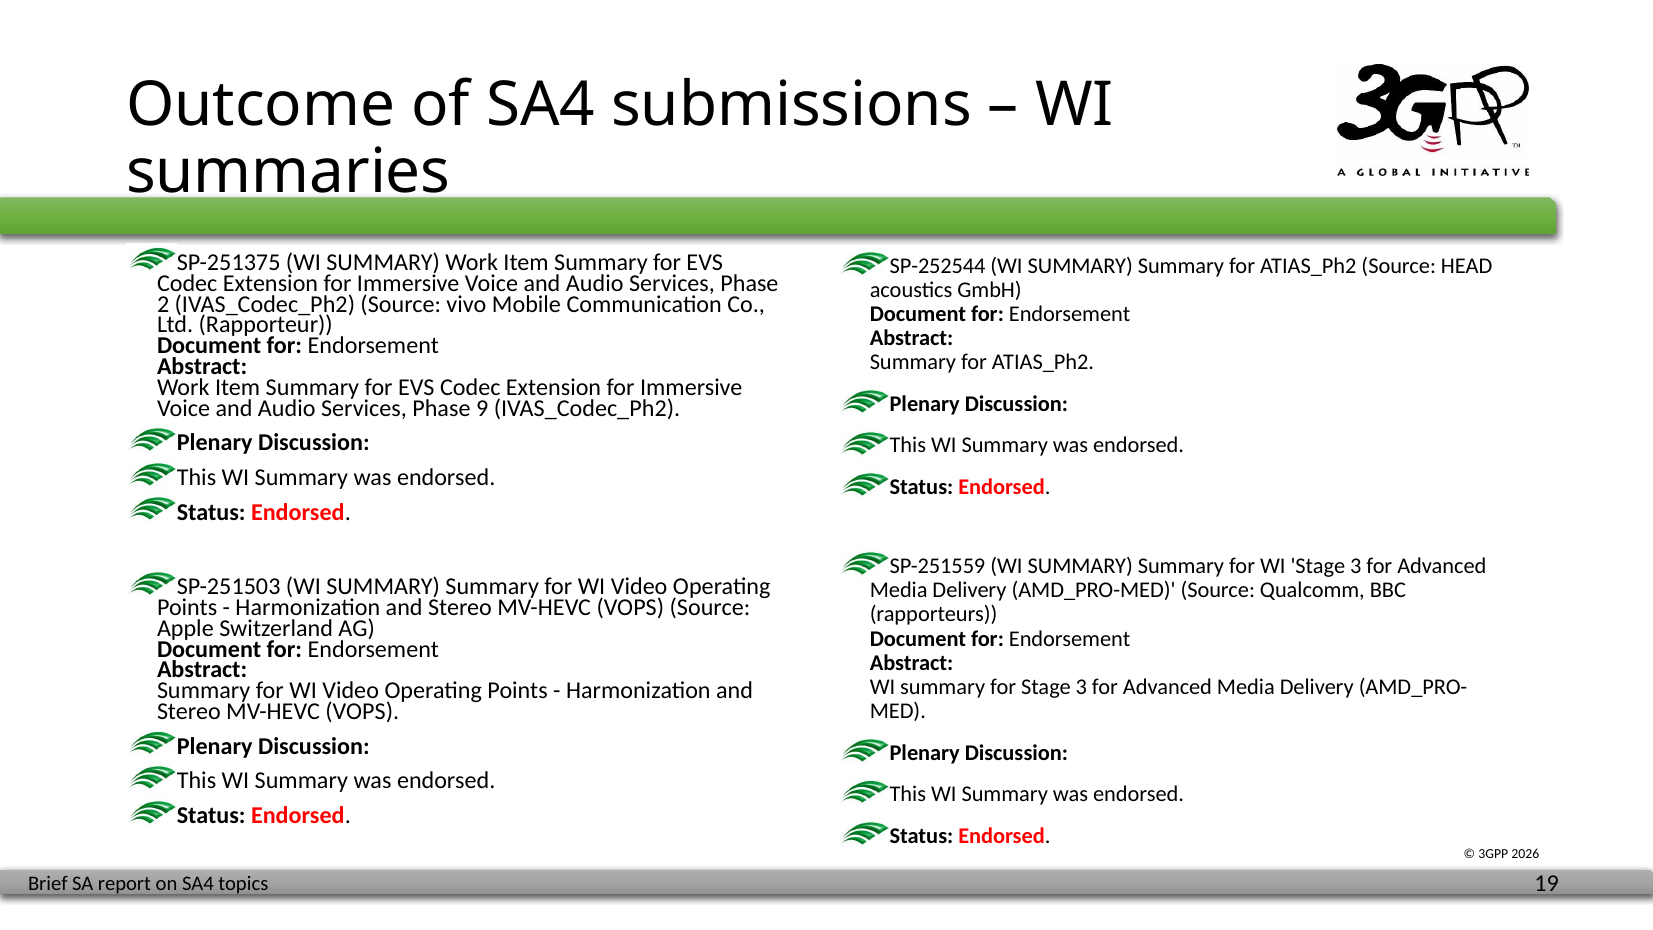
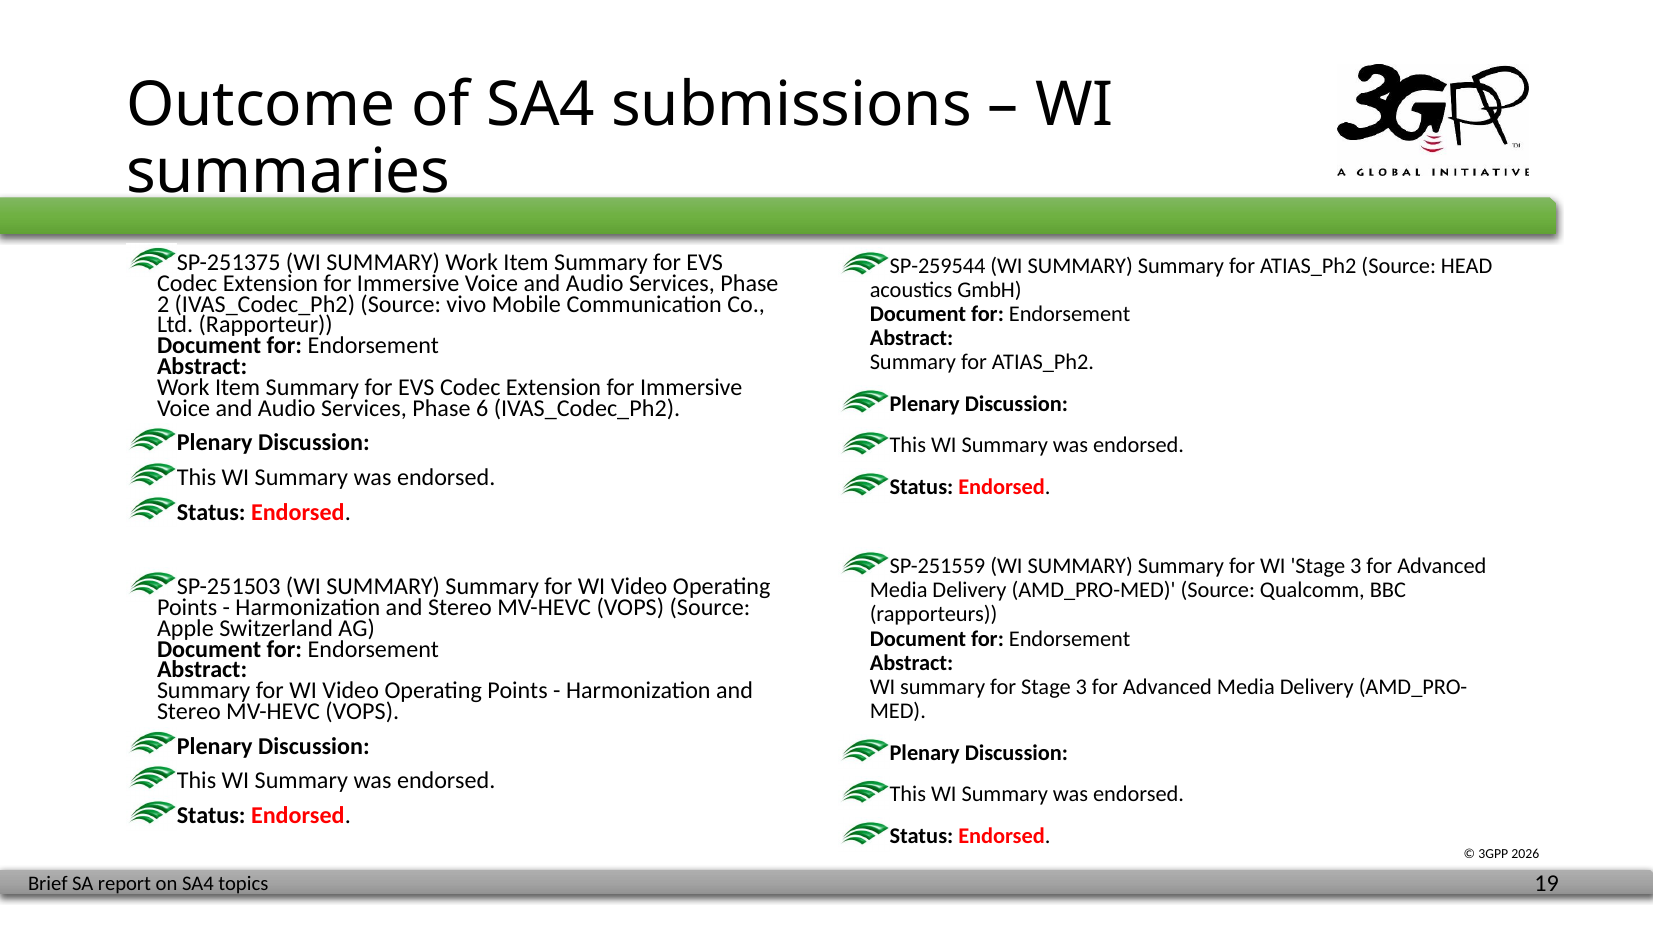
SP-252544: SP-252544 -> SP-259544 (938, 266)
9: 9 -> 6 (482, 408)
